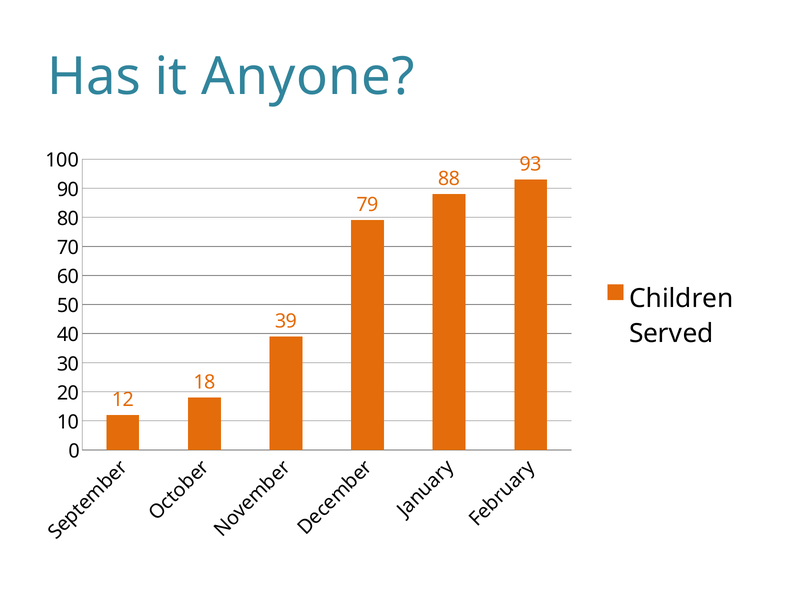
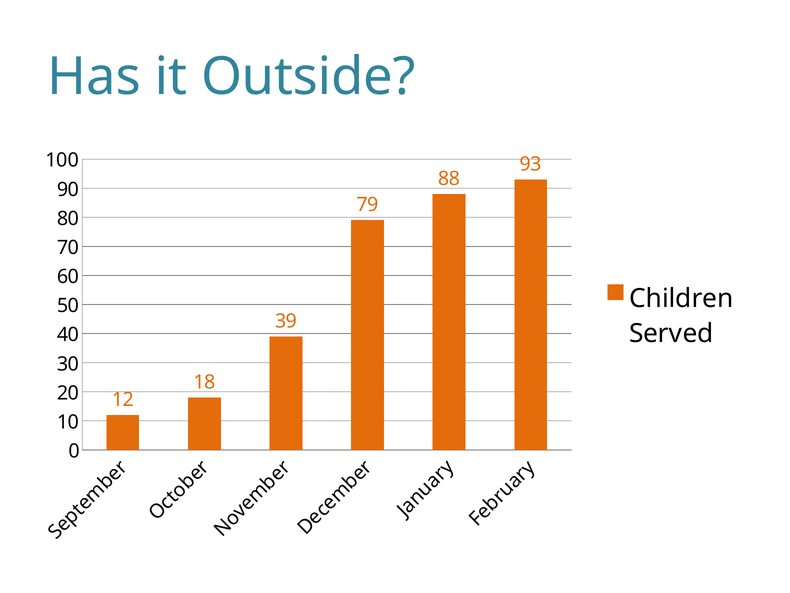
Anyone: Anyone -> Outside (308, 77)
